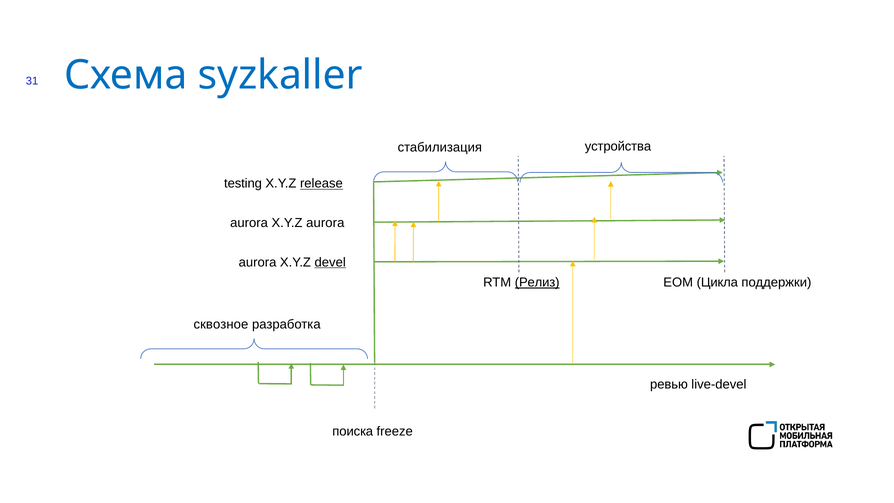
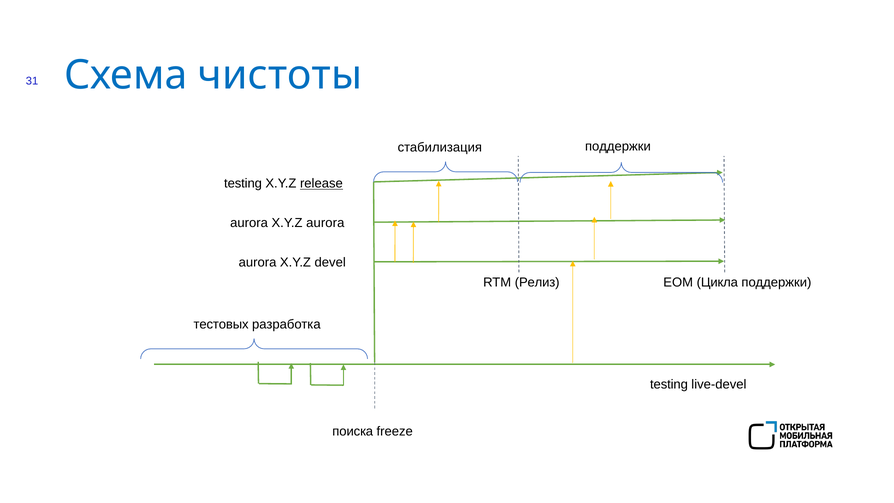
syzkaller: syzkaller -> чистоты (280, 75)
стабилизация устройства: устройства -> поддержки (618, 147)
devel underline: present -> none (330, 262)
Релиз underline: present -> none (537, 282)
сквозное: сквозное -> тестовых (221, 324)
ревью: ревью -> testing (669, 384)
